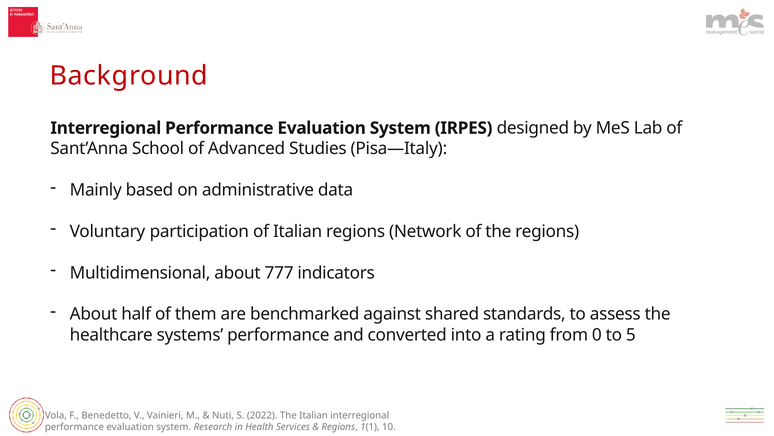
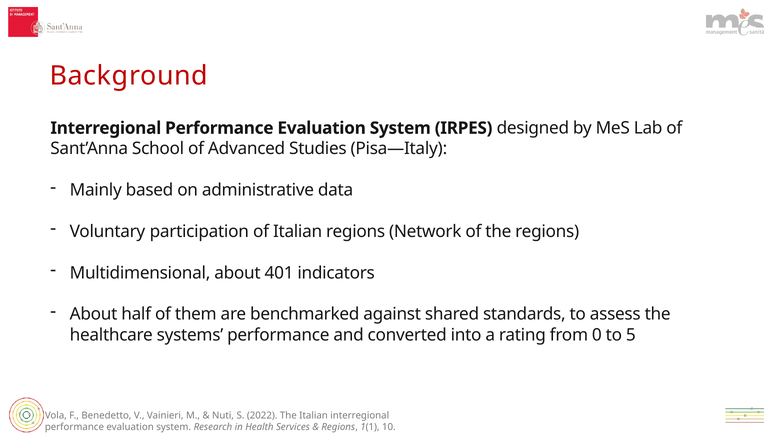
777: 777 -> 401 (279, 272)
